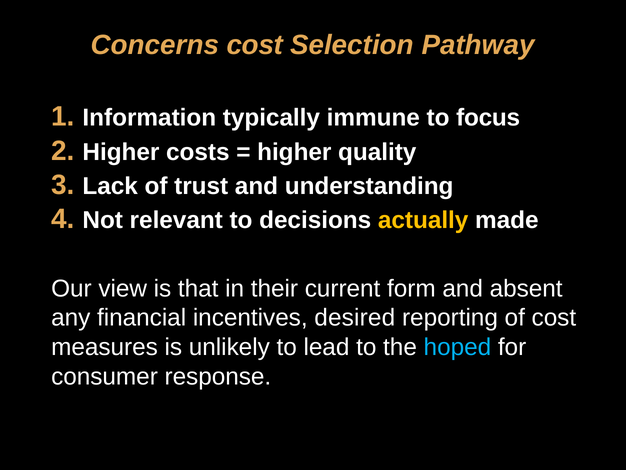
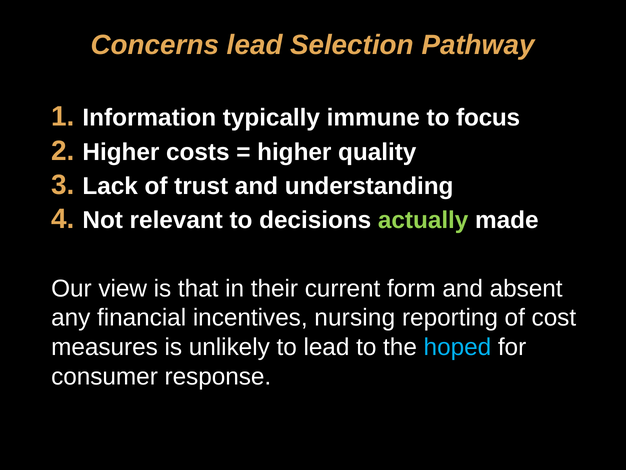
Concerns cost: cost -> lead (255, 45)
actually colour: yellow -> light green (423, 220)
desired: desired -> nursing (355, 318)
